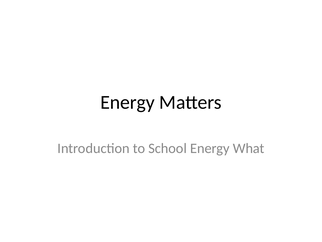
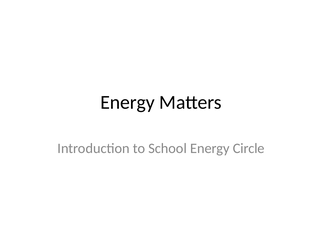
What: What -> Circle (249, 148)
